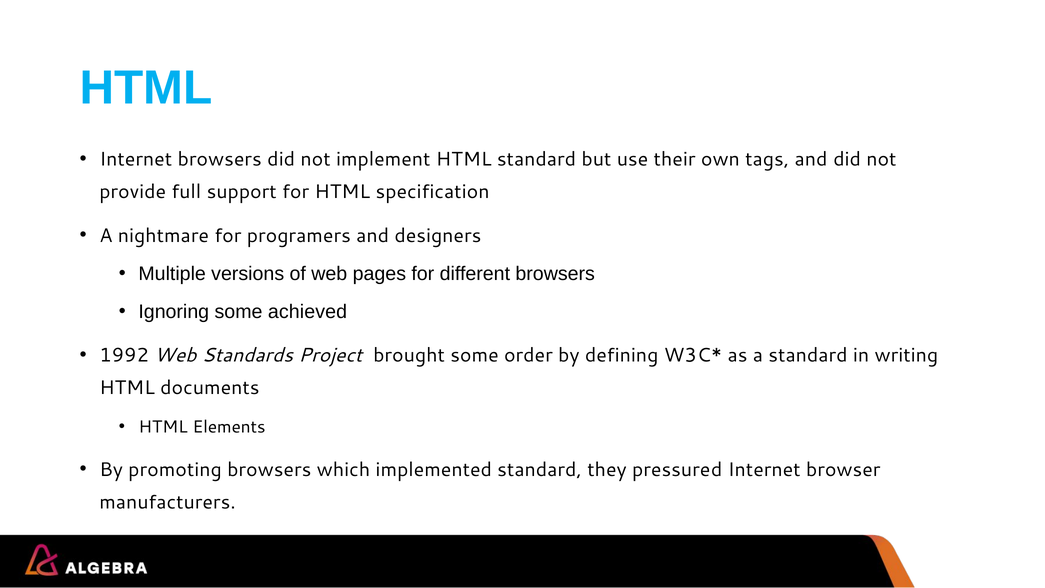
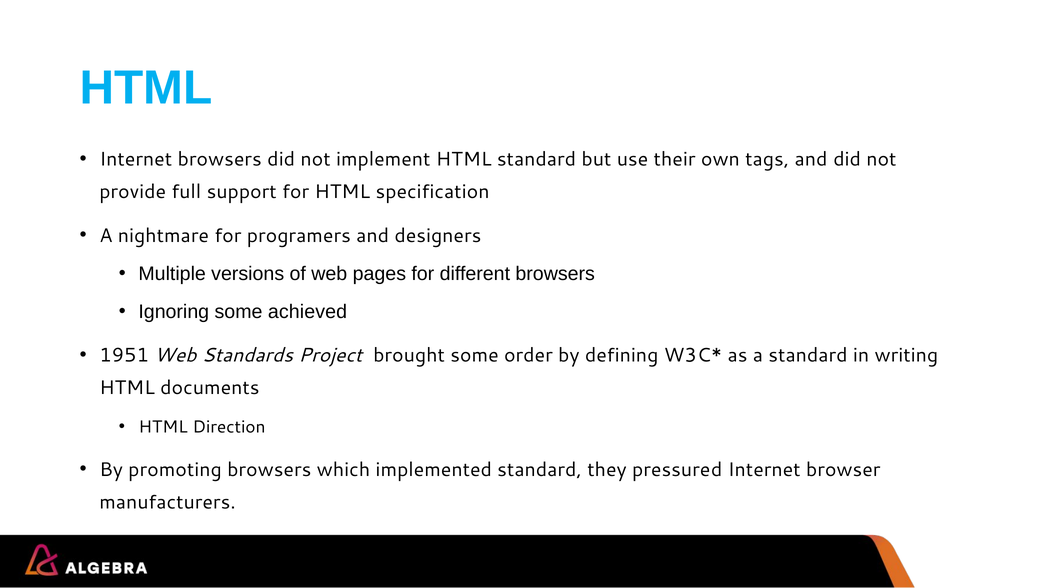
1992: 1992 -> 1951 (124, 355)
Elements: Elements -> Direction (229, 427)
